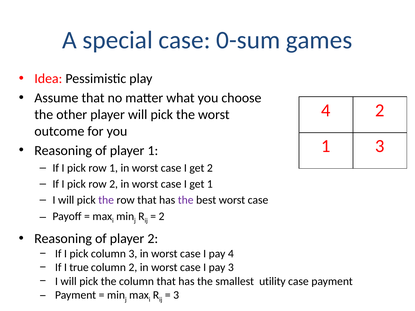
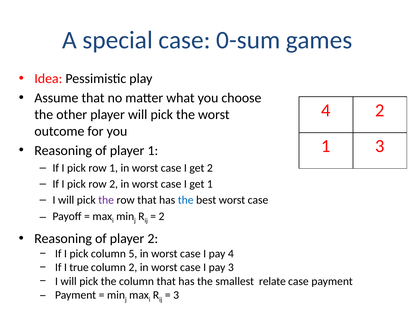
the colour: purple -> blue (186, 200)
column 3: 3 -> 5 (133, 254)
utility: utility -> relate (272, 282)
